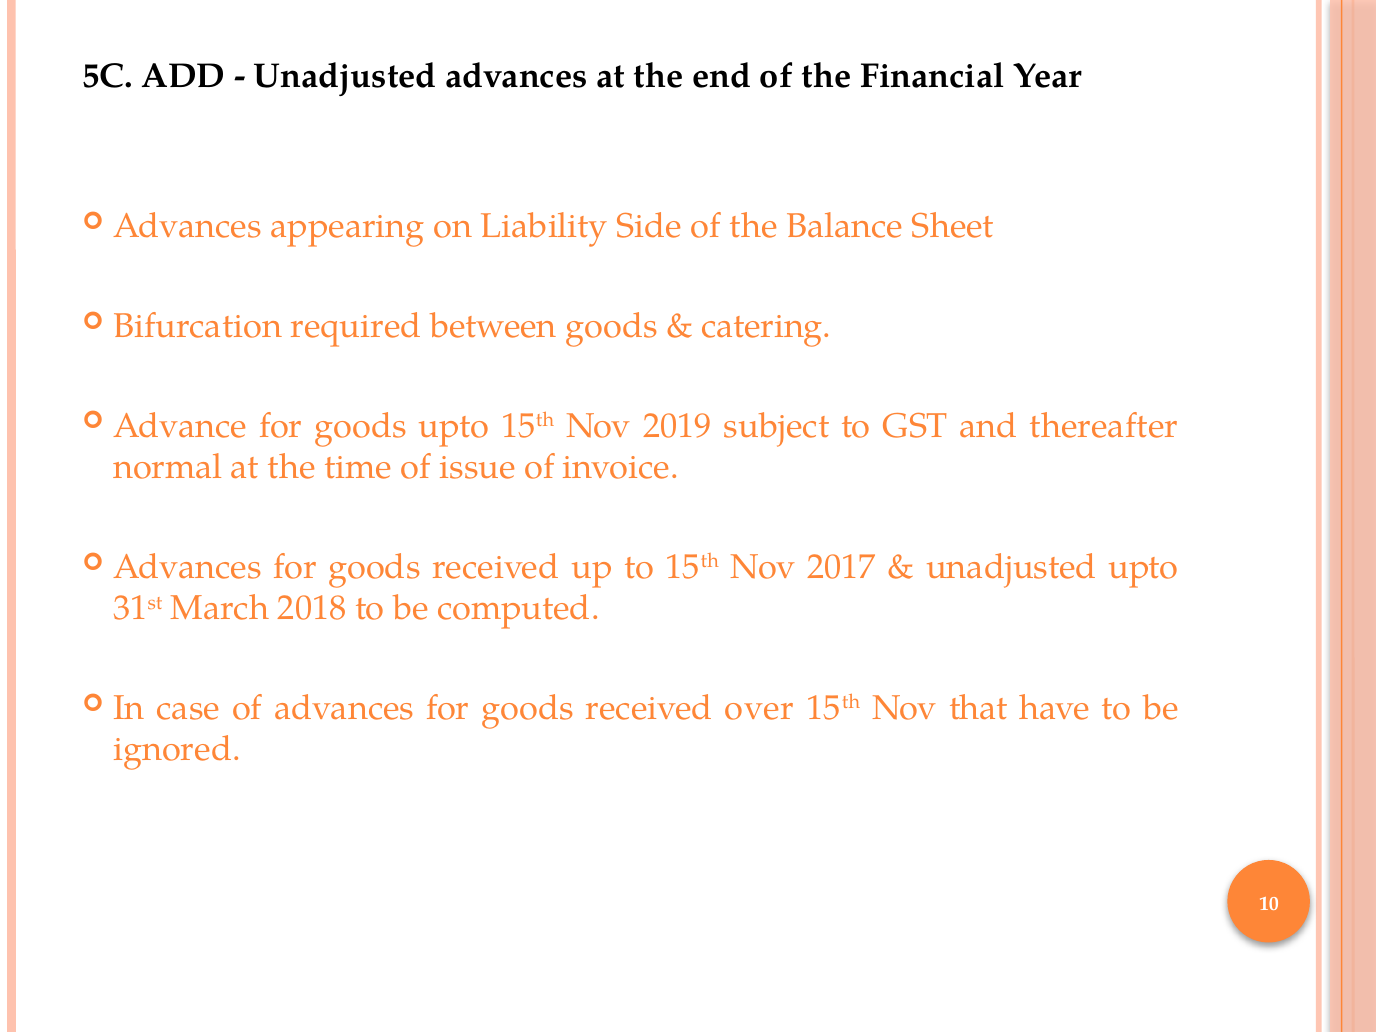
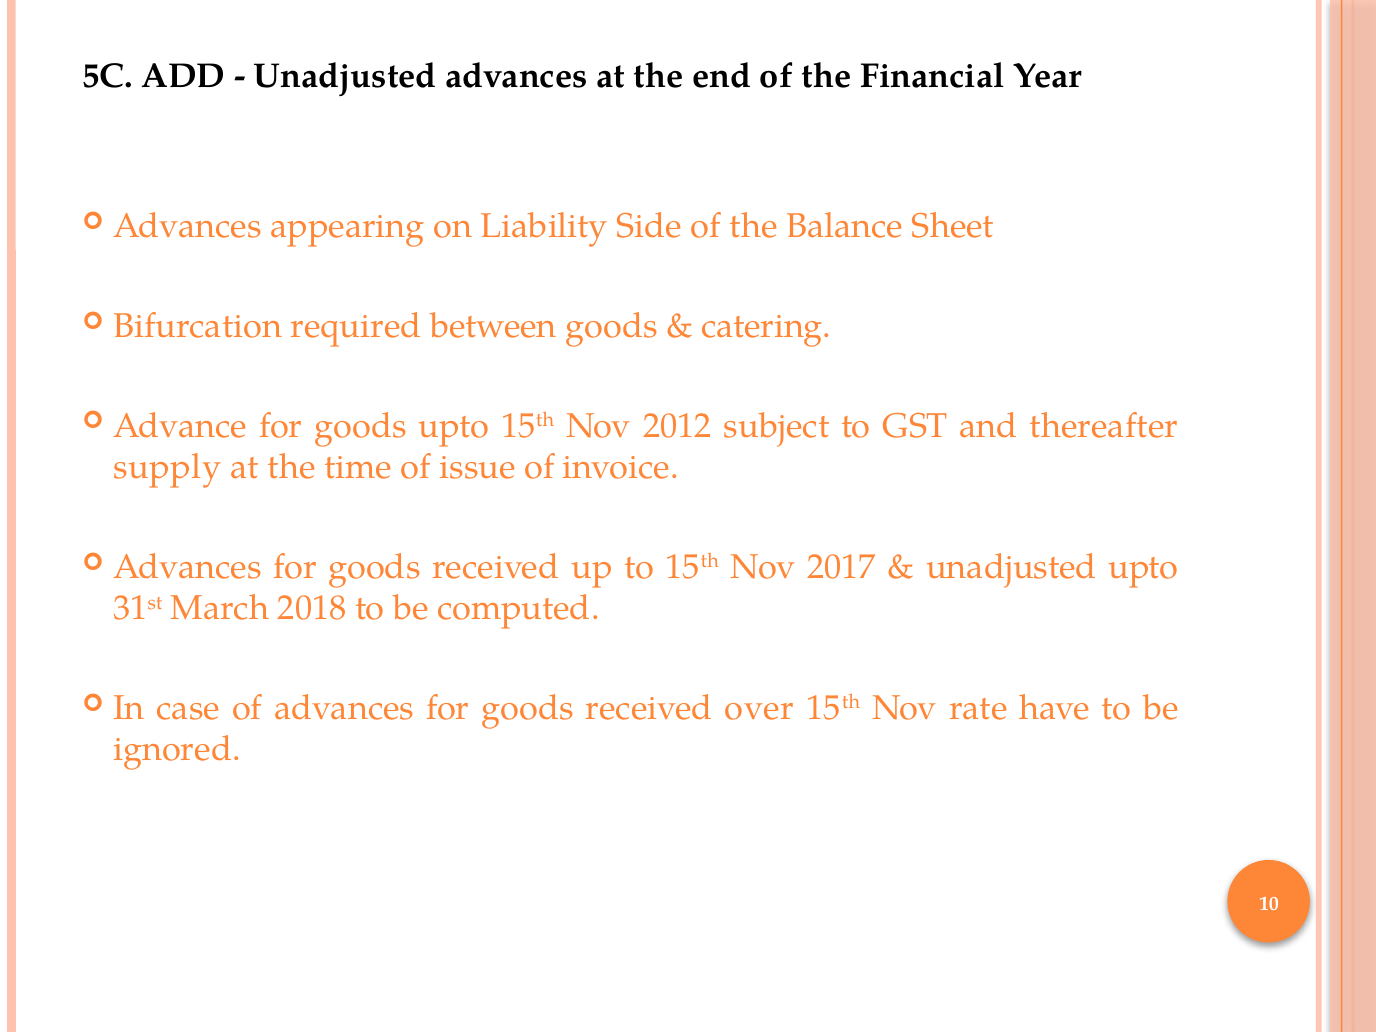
2019: 2019 -> 2012 (678, 426)
normal: normal -> supply (167, 467)
that: that -> rate (978, 708)
